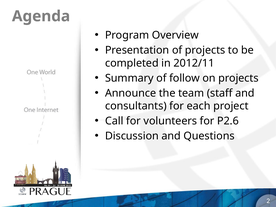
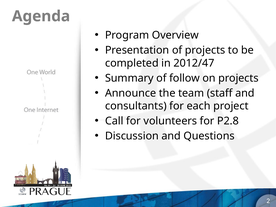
2012/11: 2012/11 -> 2012/47 (194, 63)
P2.6: P2.6 -> P2.8 (228, 121)
